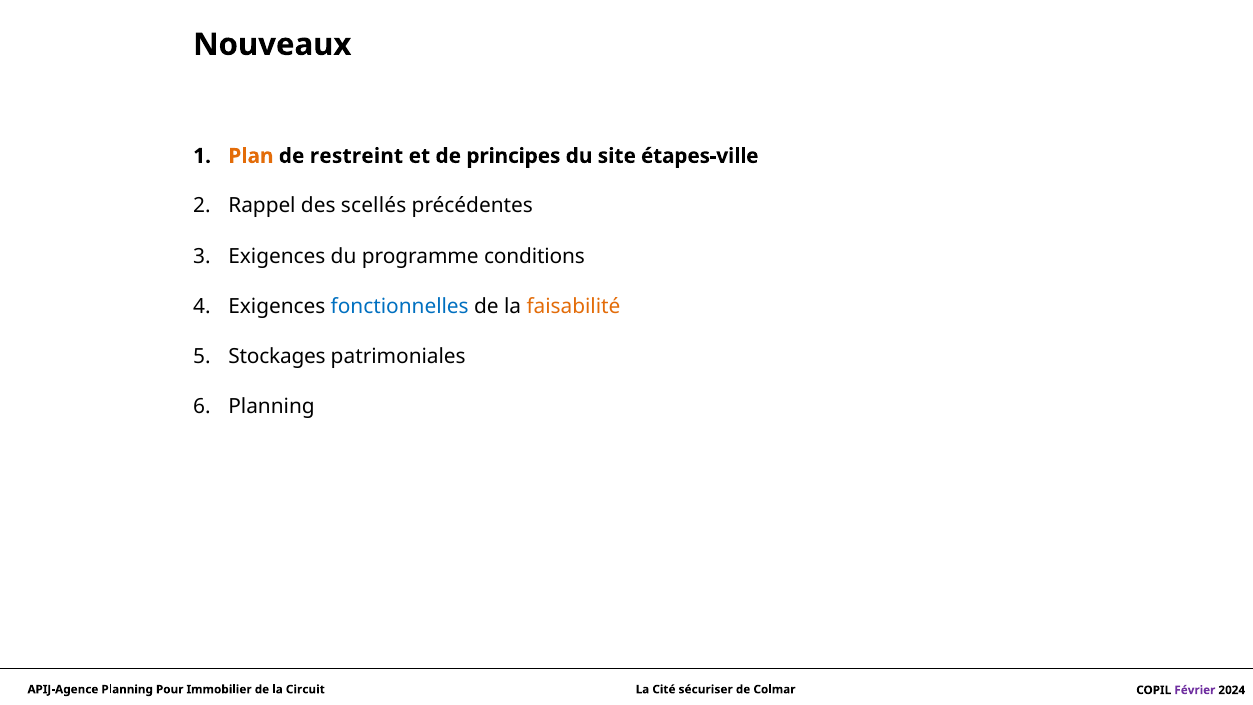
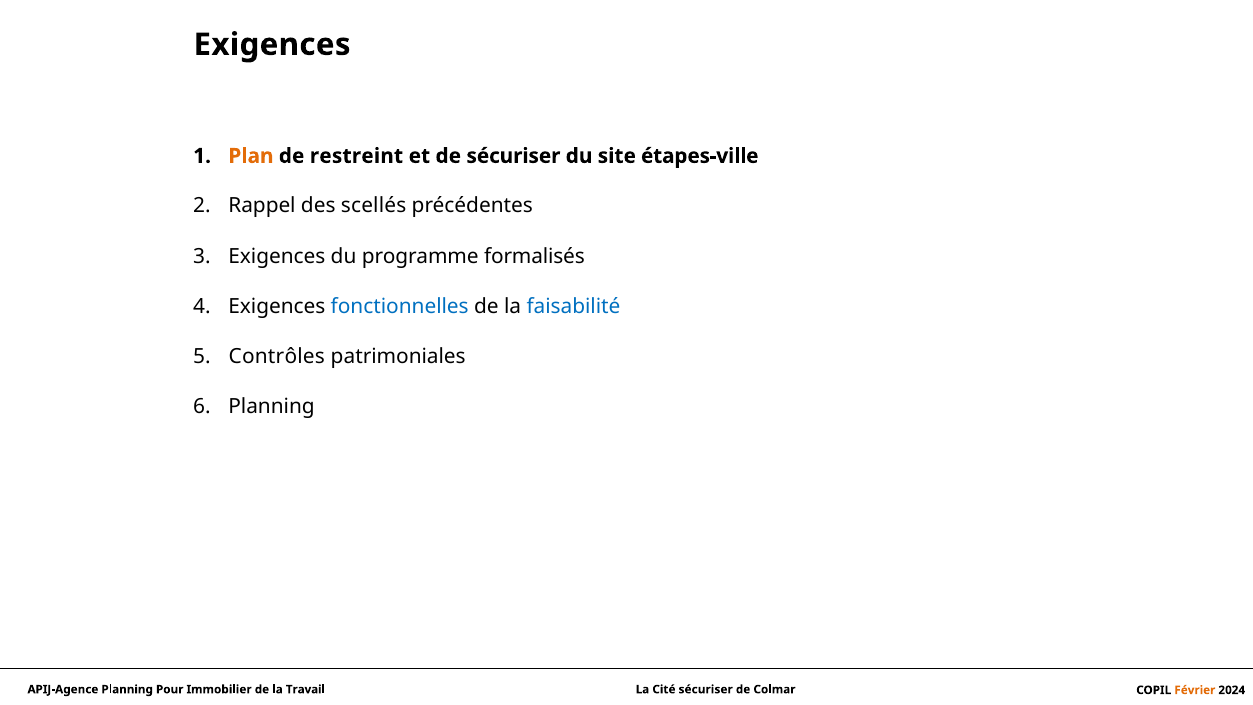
Nouveaux: Nouveaux -> Exigences (272, 45)
de principes: principes -> sécuriser (513, 156)
conditions: conditions -> formalisés (534, 256)
faisabilité colour: orange -> blue (573, 306)
Stockages: Stockages -> Contrôles (277, 356)
Circuit: Circuit -> Travail (305, 689)
Février colour: purple -> orange (1195, 690)
